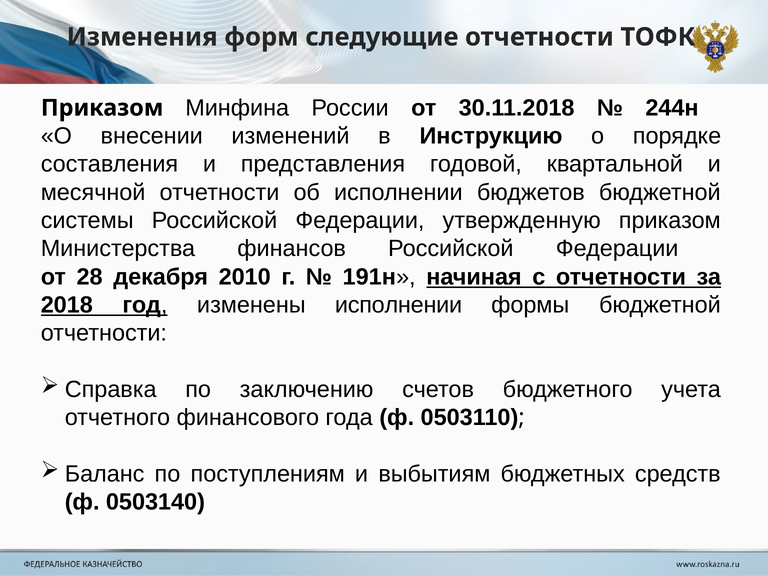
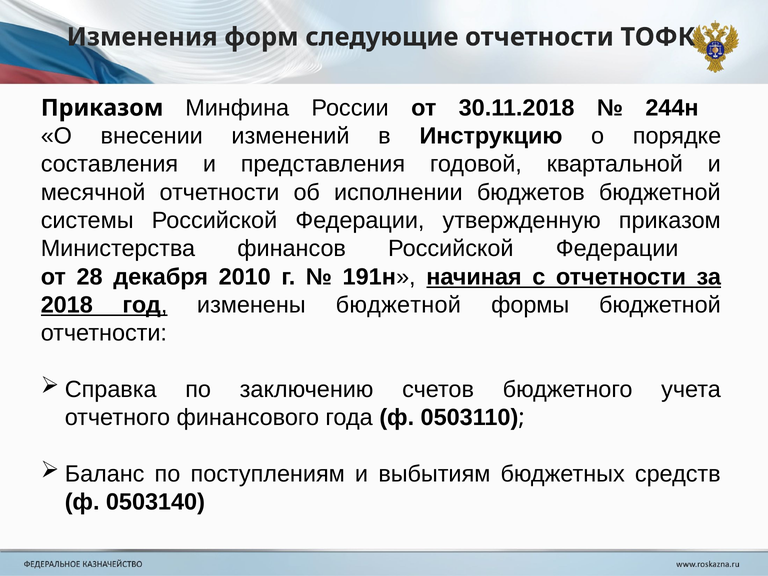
изменены исполнении: исполнении -> бюджетной (398, 305)
